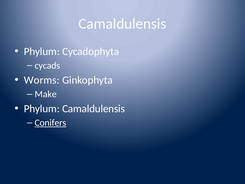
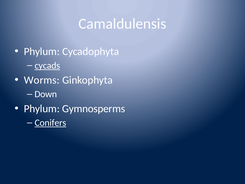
cycads underline: none -> present (47, 65)
Make: Make -> Down (46, 94)
Phylum Camaldulensis: Camaldulensis -> Gymnosperms (94, 109)
